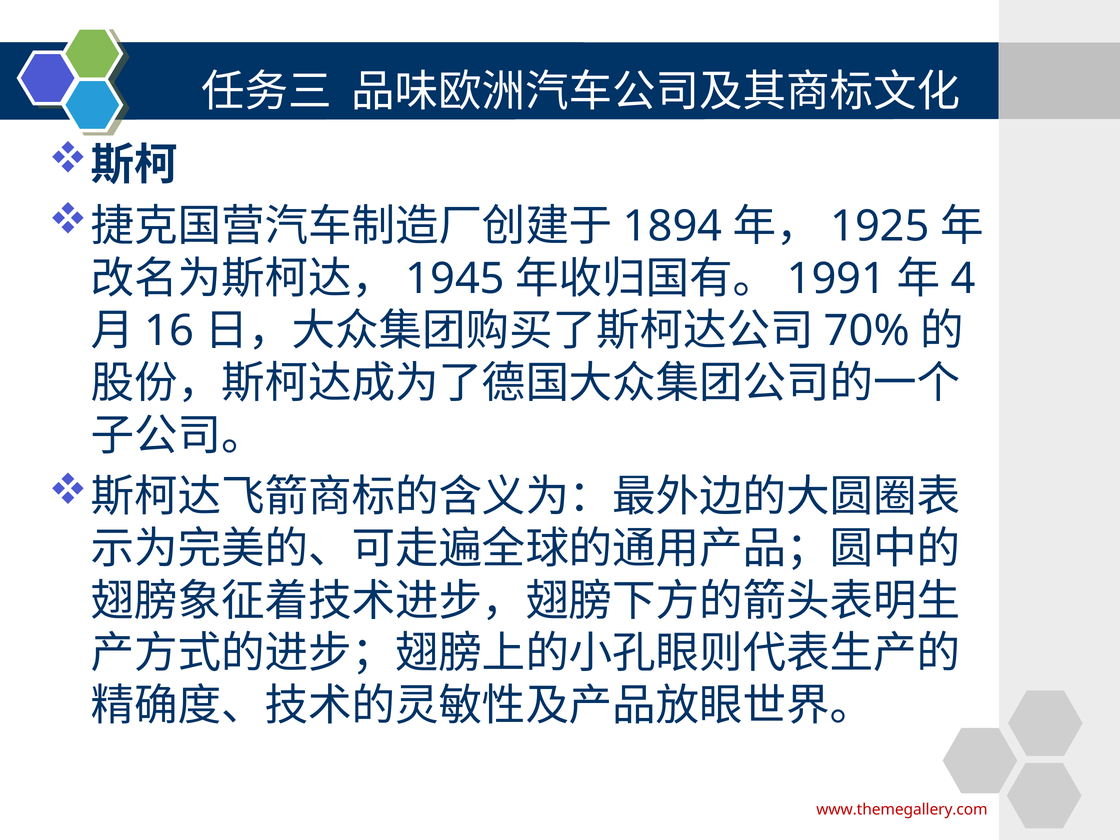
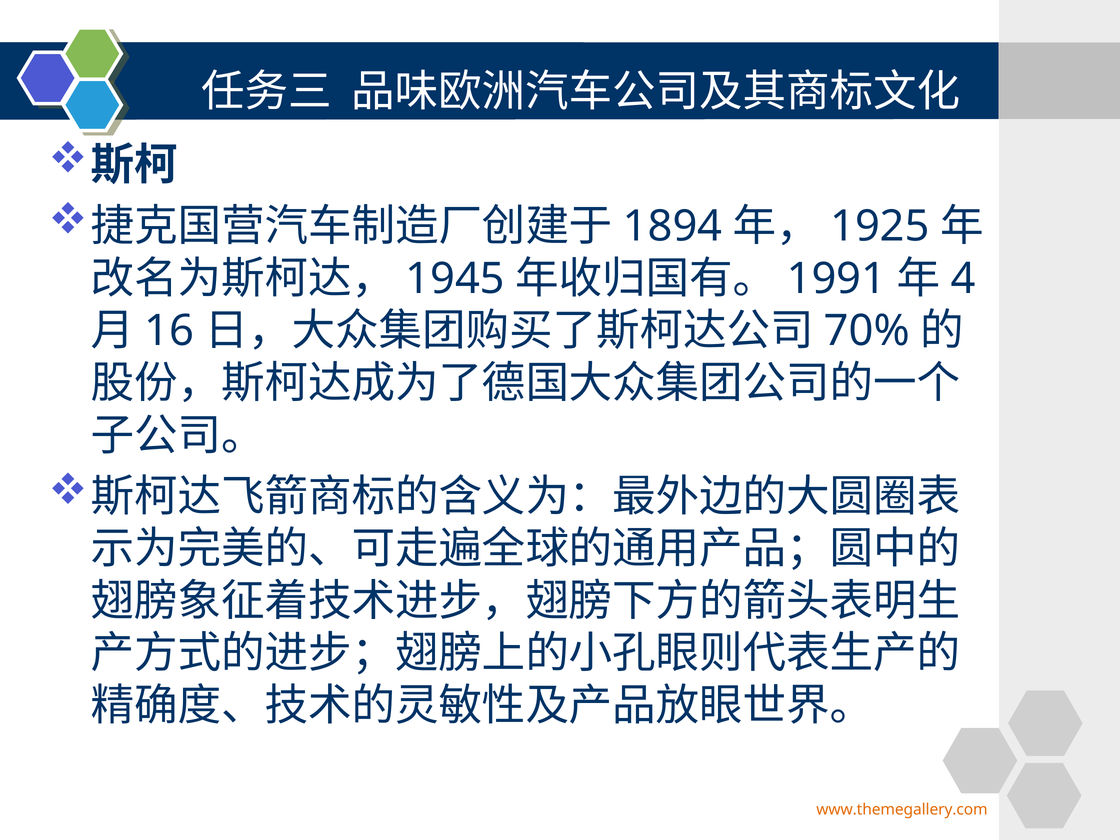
www.themegallery.com colour: red -> orange (902, 809)
